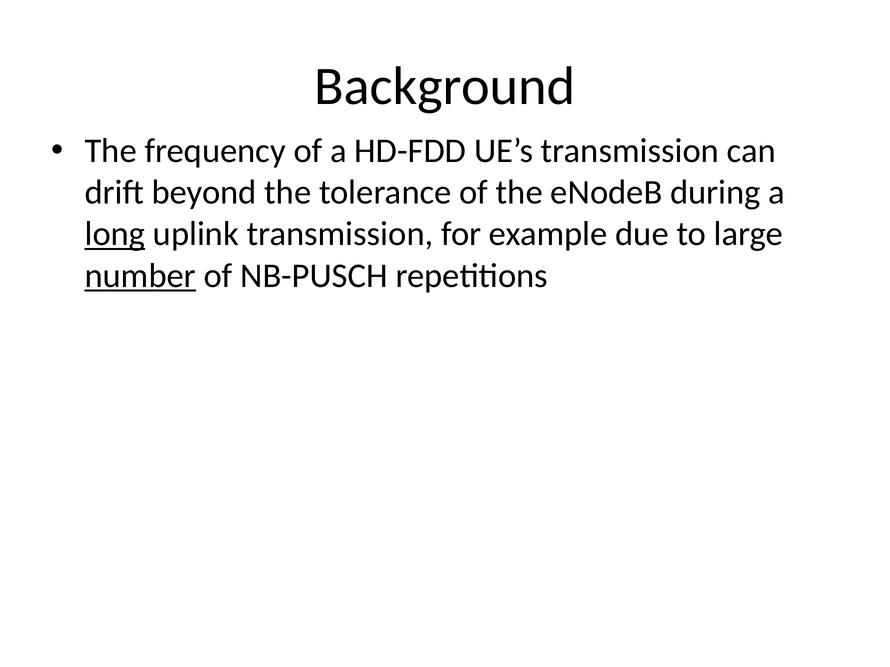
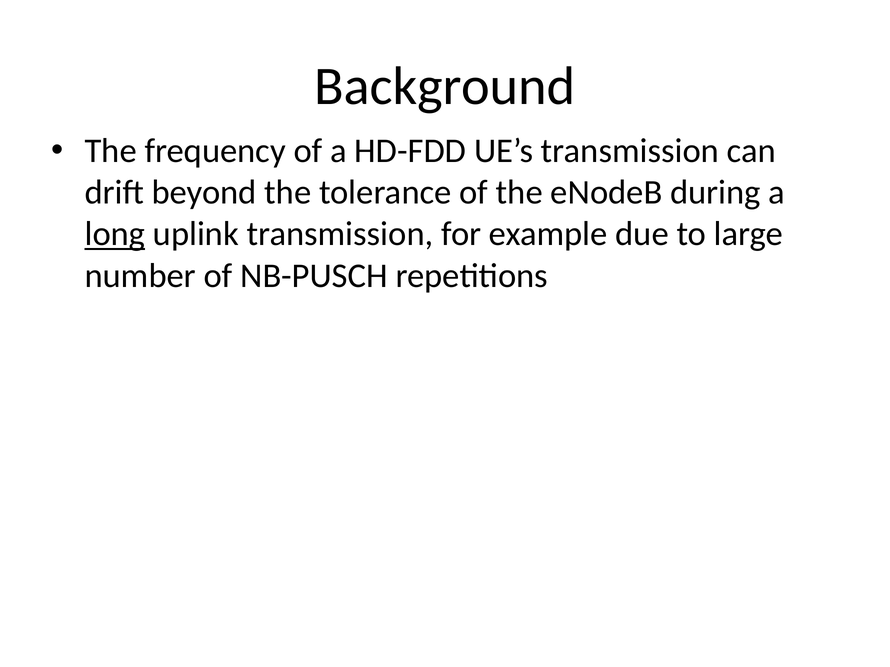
number underline: present -> none (140, 276)
